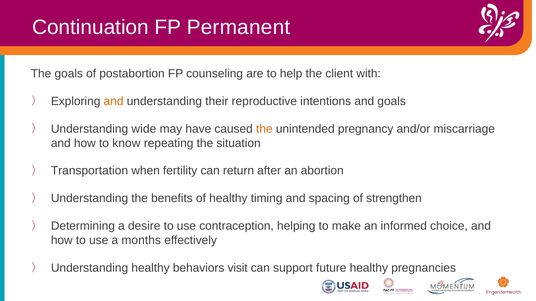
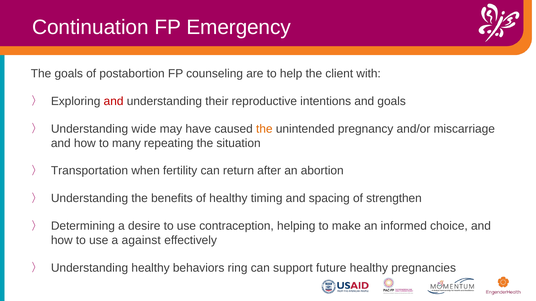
Permanent: Permanent -> Emergency (239, 27)
and colour: orange -> red (114, 101)
know: know -> many (126, 143)
months: months -> against (141, 241)
visit: visit -> ring (238, 268)
